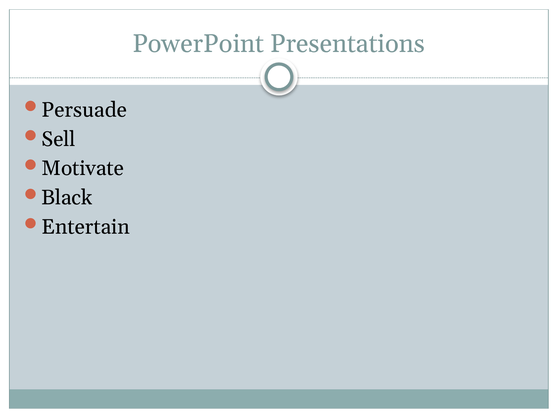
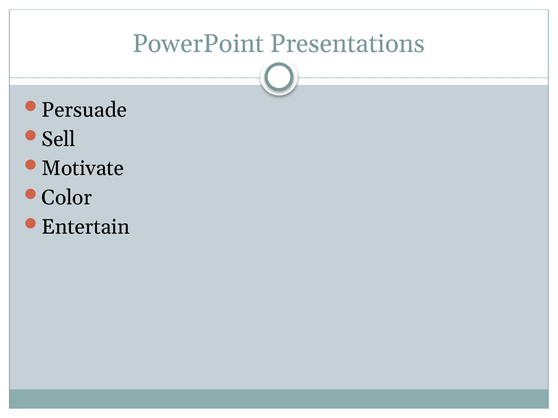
Black: Black -> Color (67, 198)
